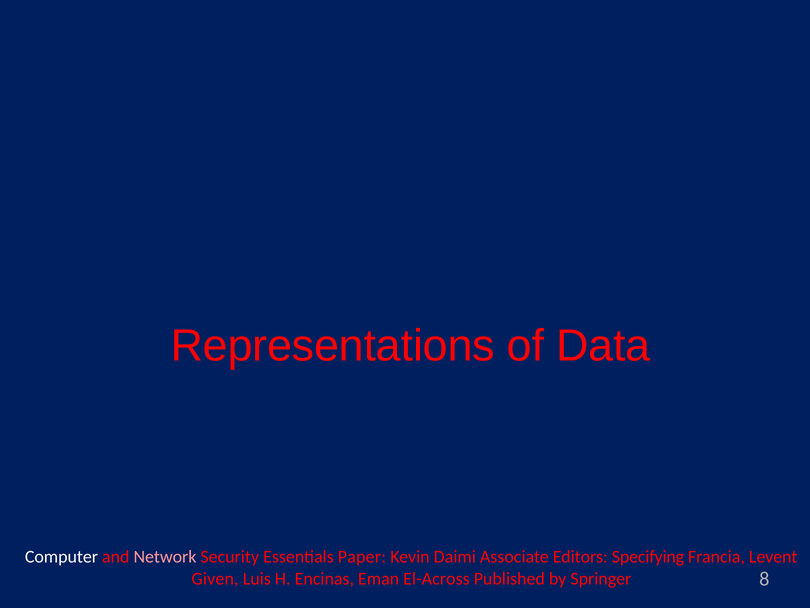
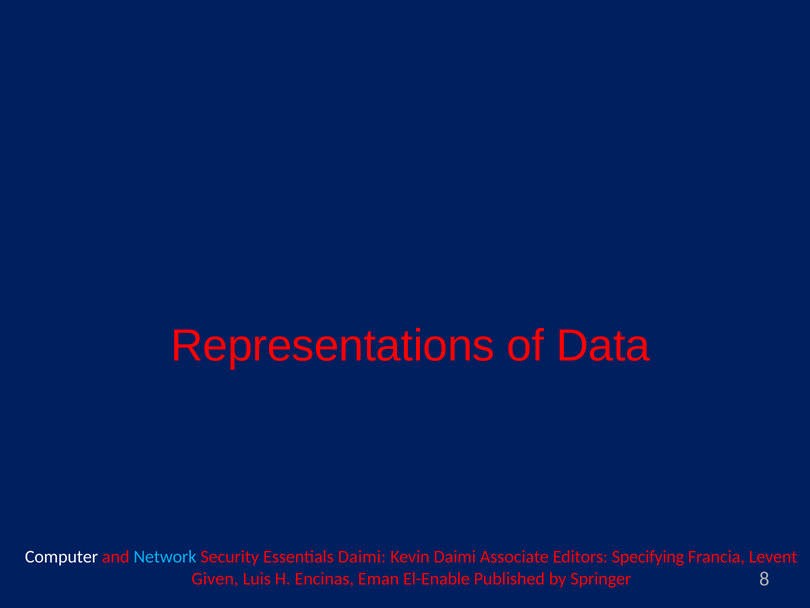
Network colour: pink -> light blue (165, 557)
Essentials Paper: Paper -> Daimi (362, 557)
El-Across: El-Across -> El-Enable (437, 578)
